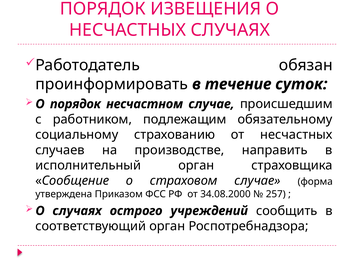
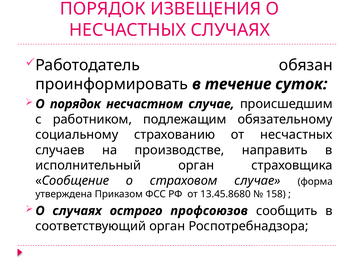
34.08.2000: 34.08.2000 -> 13.45.8680 (225, 194)
257: 257 -> 158 (276, 194)
учреждений: учреждений -> профсоюзов (209, 211)
